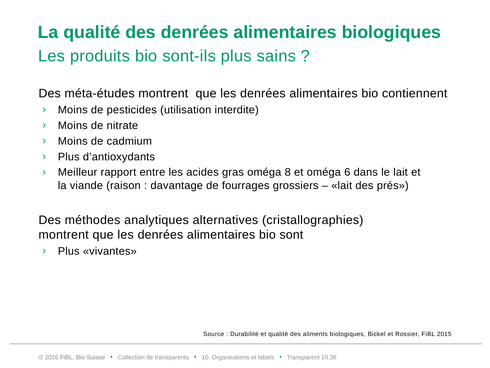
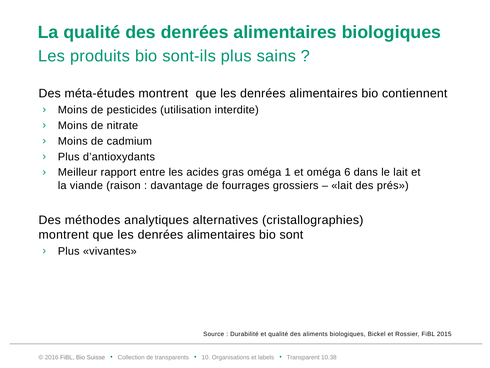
8: 8 -> 1 (288, 172)
